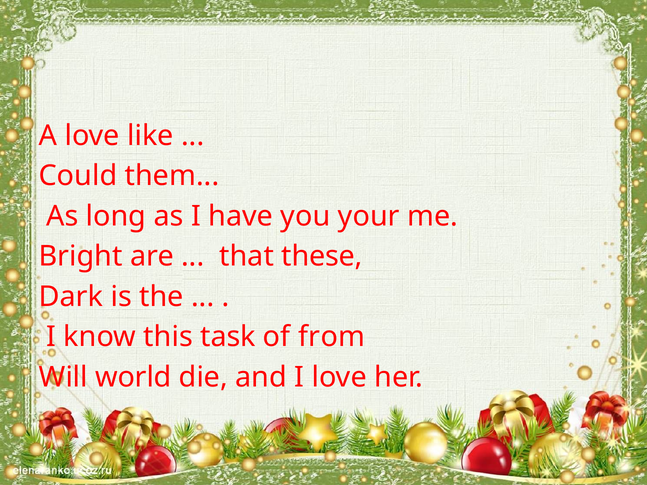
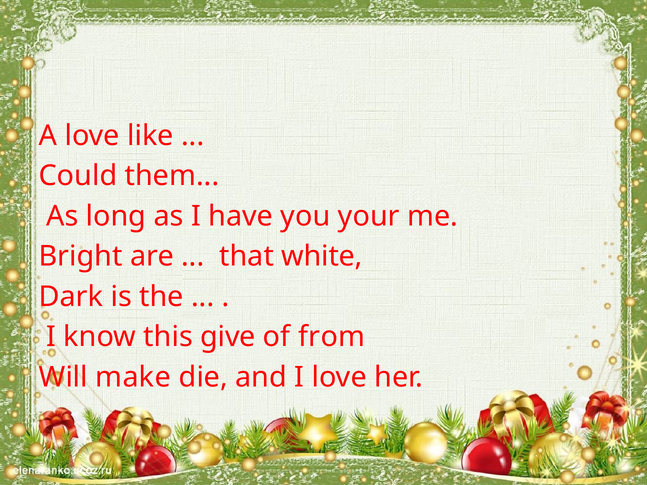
these: these -> white (322, 257)
task: task -> give (228, 337)
world: world -> make (133, 377)
